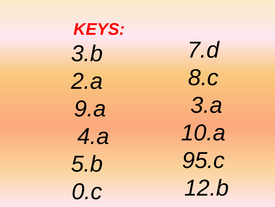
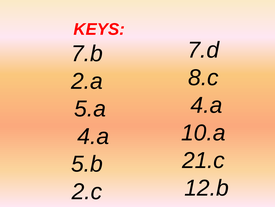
3.b: 3.b -> 7.b (87, 54)
3.a: 3.a -> 4.a (206, 105)
9.a: 9.a -> 5.a (90, 109)
95.c: 95.c -> 21.c (203, 160)
0.c: 0.c -> 2.c (87, 191)
